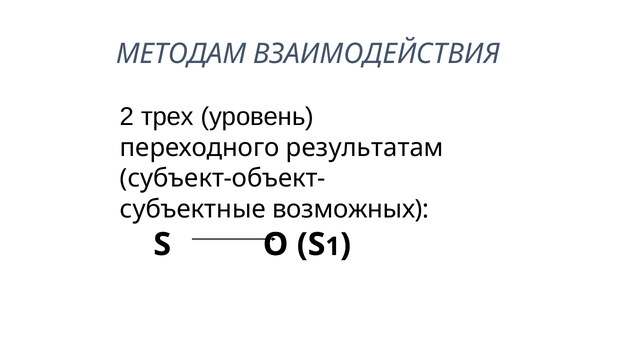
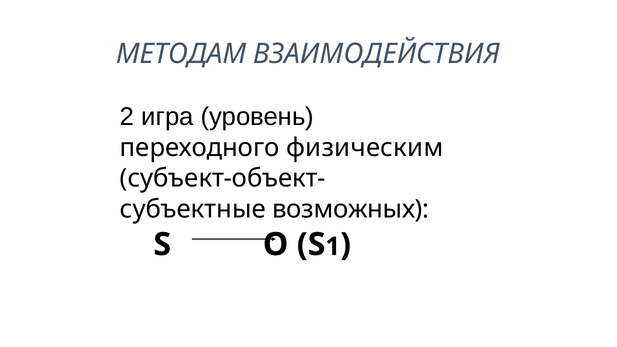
трех: трех -> игра (167, 117)
результатам: результатам -> физическим (365, 148)
